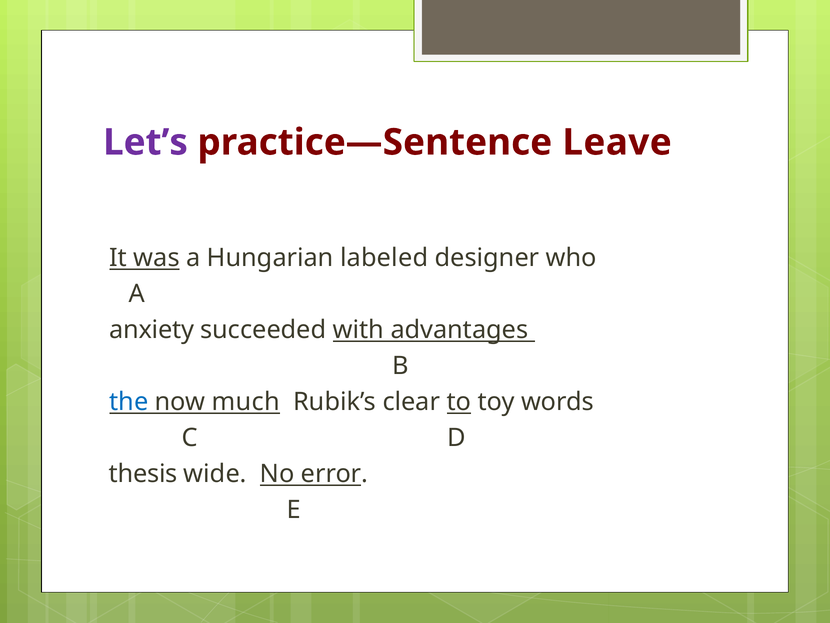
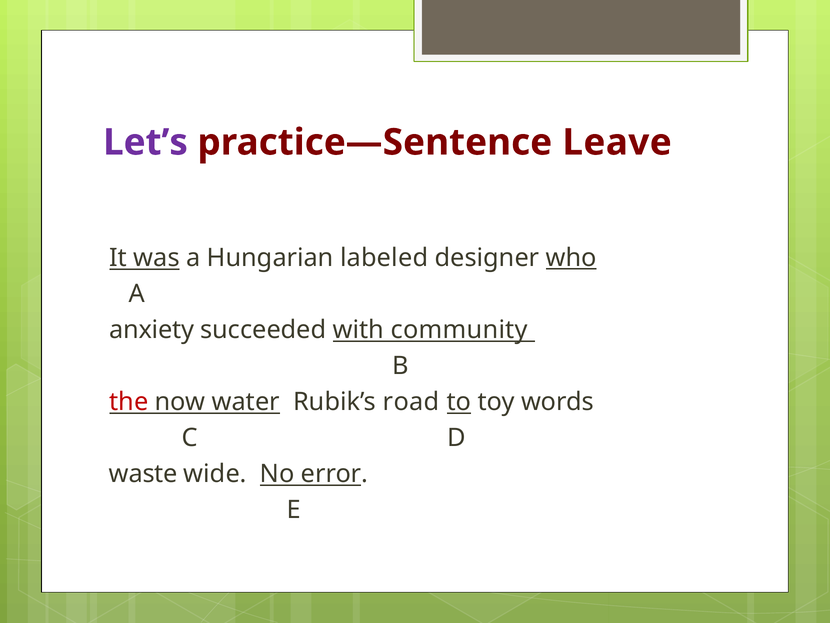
who underline: none -> present (571, 258)
advantages: advantages -> community (459, 330)
the colour: blue -> red (129, 401)
much: much -> water (246, 401)
clear: clear -> road (411, 401)
thesis: thesis -> waste (143, 473)
